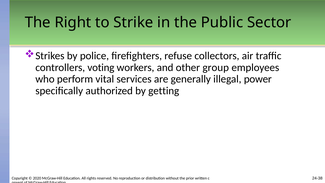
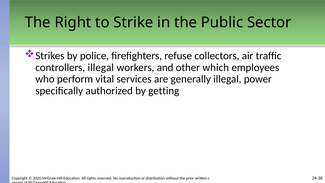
controllers voting: voting -> illegal (101, 67)
group: group -> which (216, 67)
